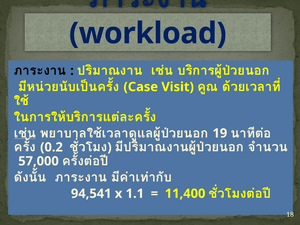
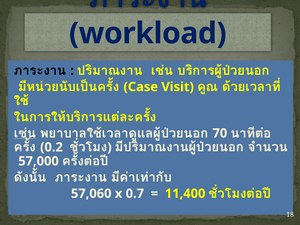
19: 19 -> 70 (220, 133)
94,541: 94,541 -> 57,060 (91, 194)
1.1: 1.1 -> 0.7 (135, 194)
